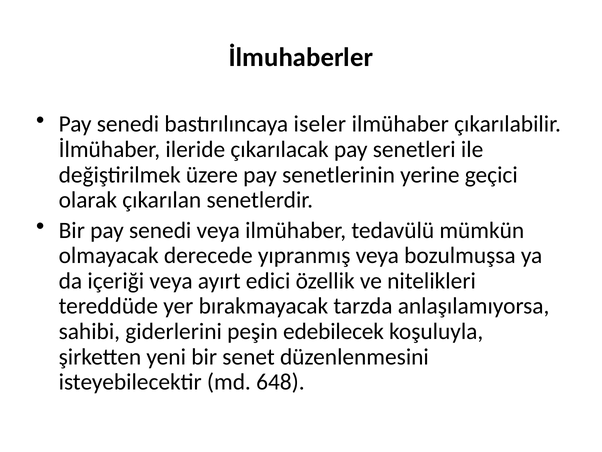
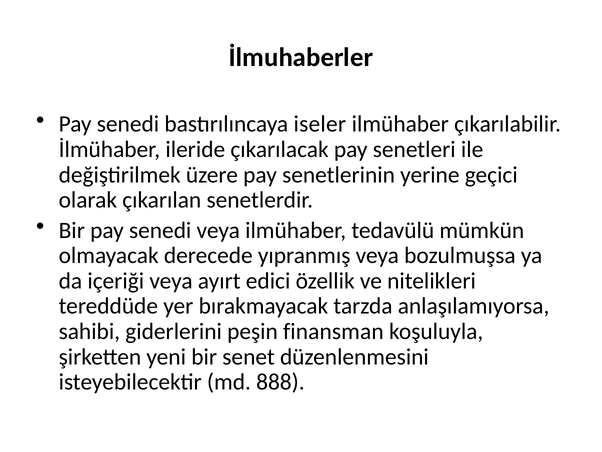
edebilecek: edebilecek -> finansman (333, 331)
648: 648 -> 888 (280, 382)
